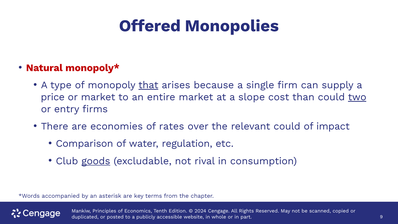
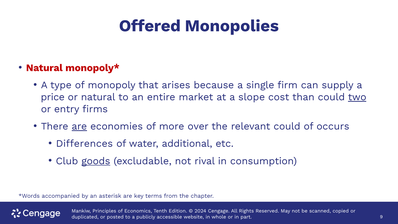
that underline: present -> none (148, 85)
or market: market -> natural (98, 97)
are underline: none -> present (79, 126)
rates: rates -> more (172, 126)
impact: impact -> occurs (333, 126)
Comparison: Comparison -> Differences (84, 144)
regulation: regulation -> additional (187, 144)
